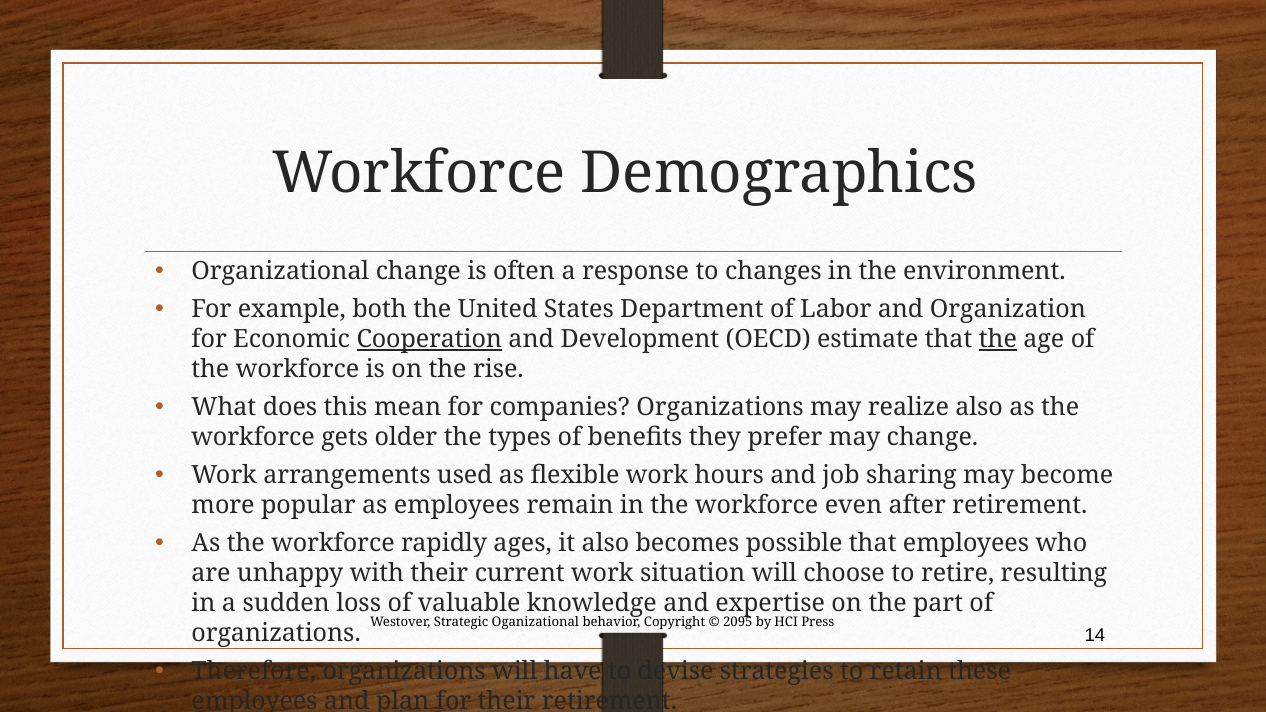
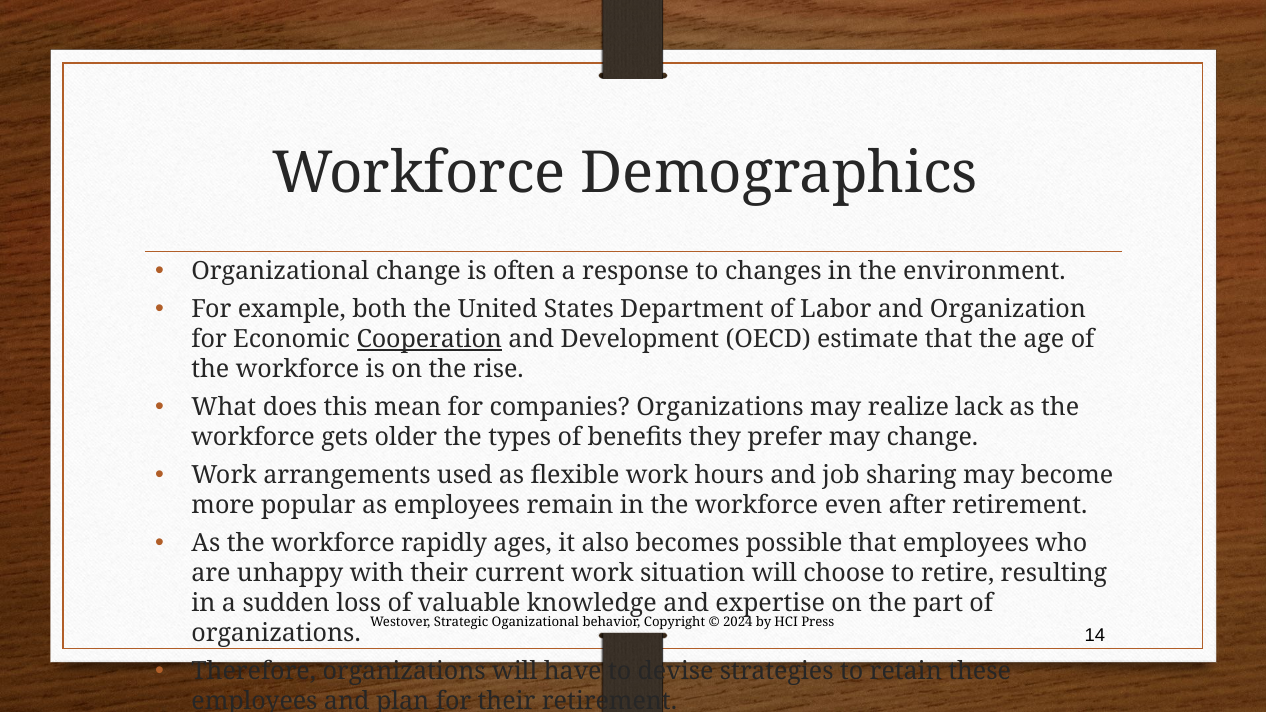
the underline: present -> none (998, 339)
realize also: also -> lack (979, 407)
2095: 2095 -> 2024 (738, 622)
